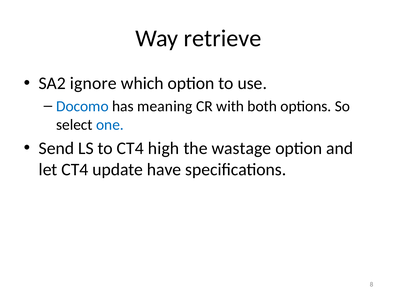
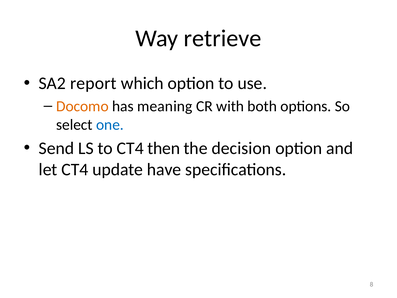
ignore: ignore -> report (93, 83)
Docomo colour: blue -> orange (82, 106)
high: high -> then (164, 148)
wastage: wastage -> decision (241, 148)
